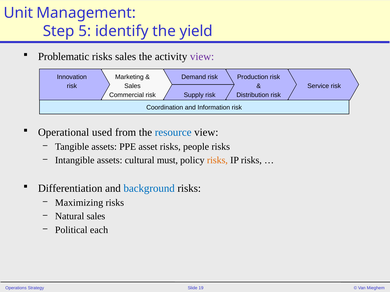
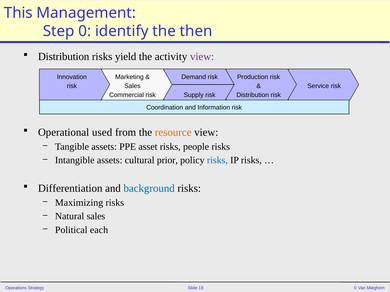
Unit: Unit -> This (18, 13)
5: 5 -> 0 (85, 31)
yield: yield -> then (196, 31)
Problematic: Problematic -> Distribution (64, 57)
risks sales: sales -> yield (126, 57)
resource colour: blue -> orange (173, 133)
must: must -> prior (167, 160)
risks colour: orange -> blue (217, 160)
